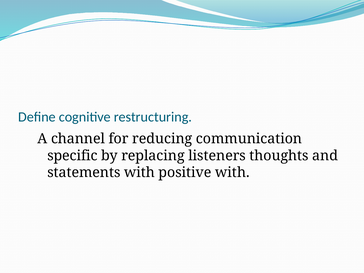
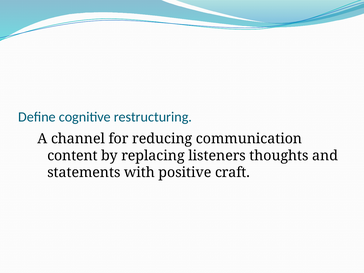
specific: specific -> content (72, 156)
positive with: with -> craft (232, 173)
